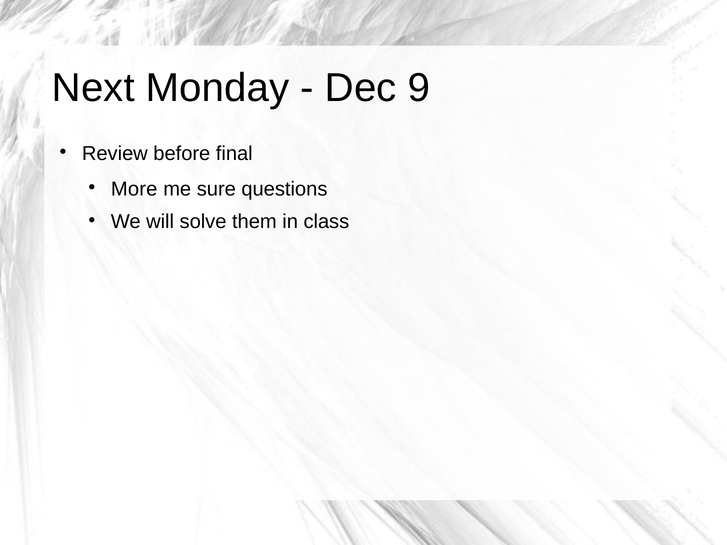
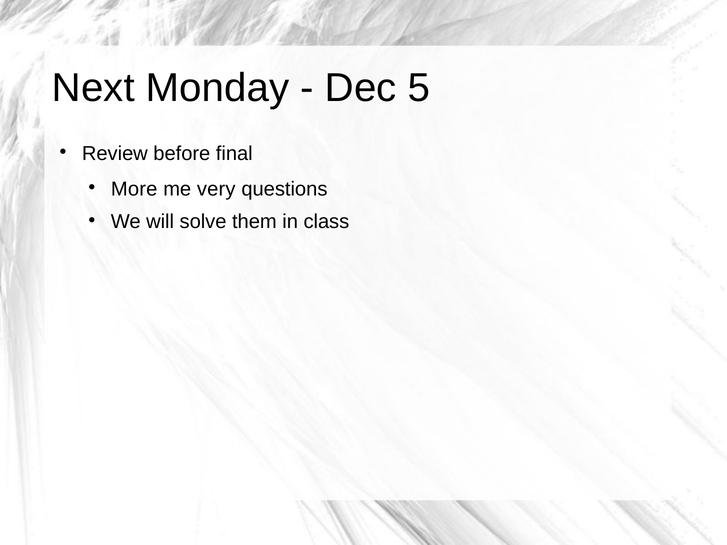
9: 9 -> 5 (419, 88)
sure: sure -> very (216, 189)
